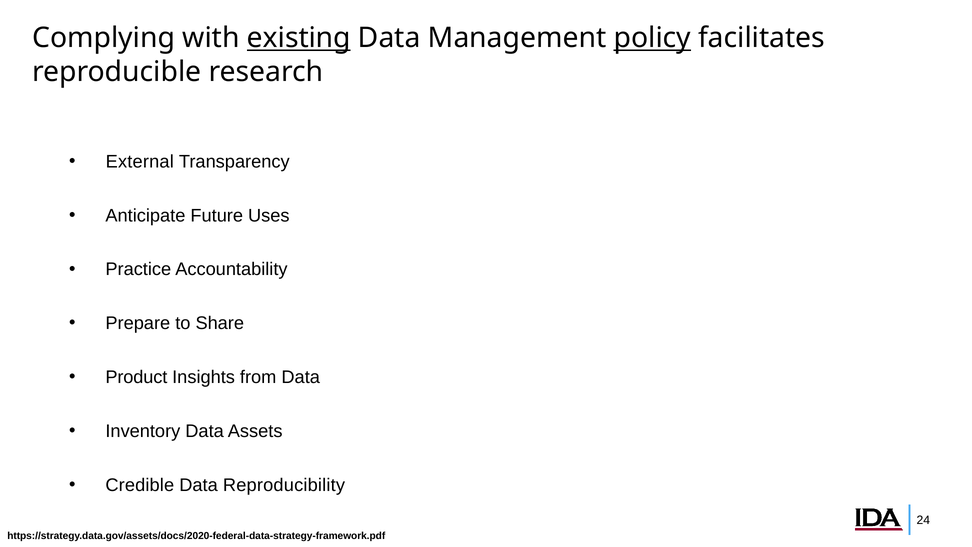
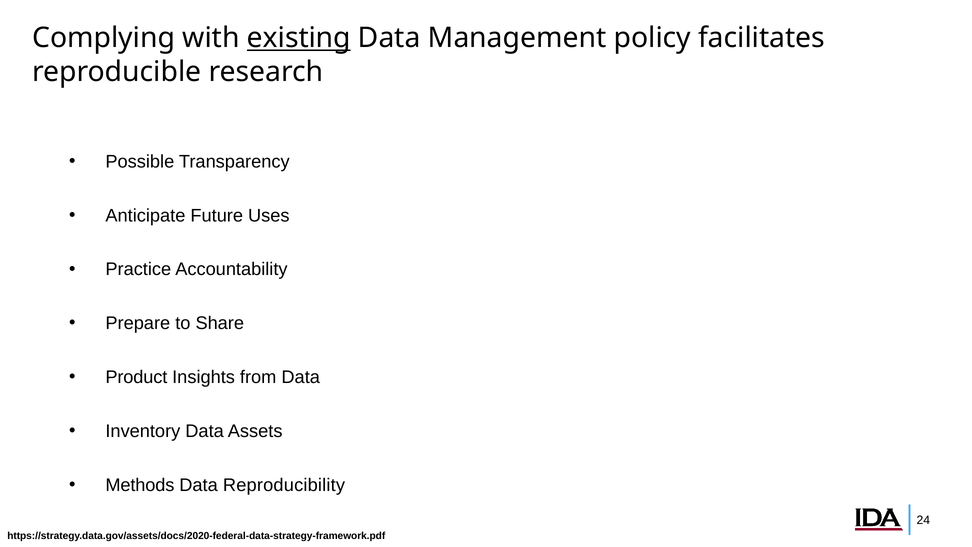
policy underline: present -> none (652, 38)
External: External -> Possible (140, 162)
Credible: Credible -> Methods (140, 485)
